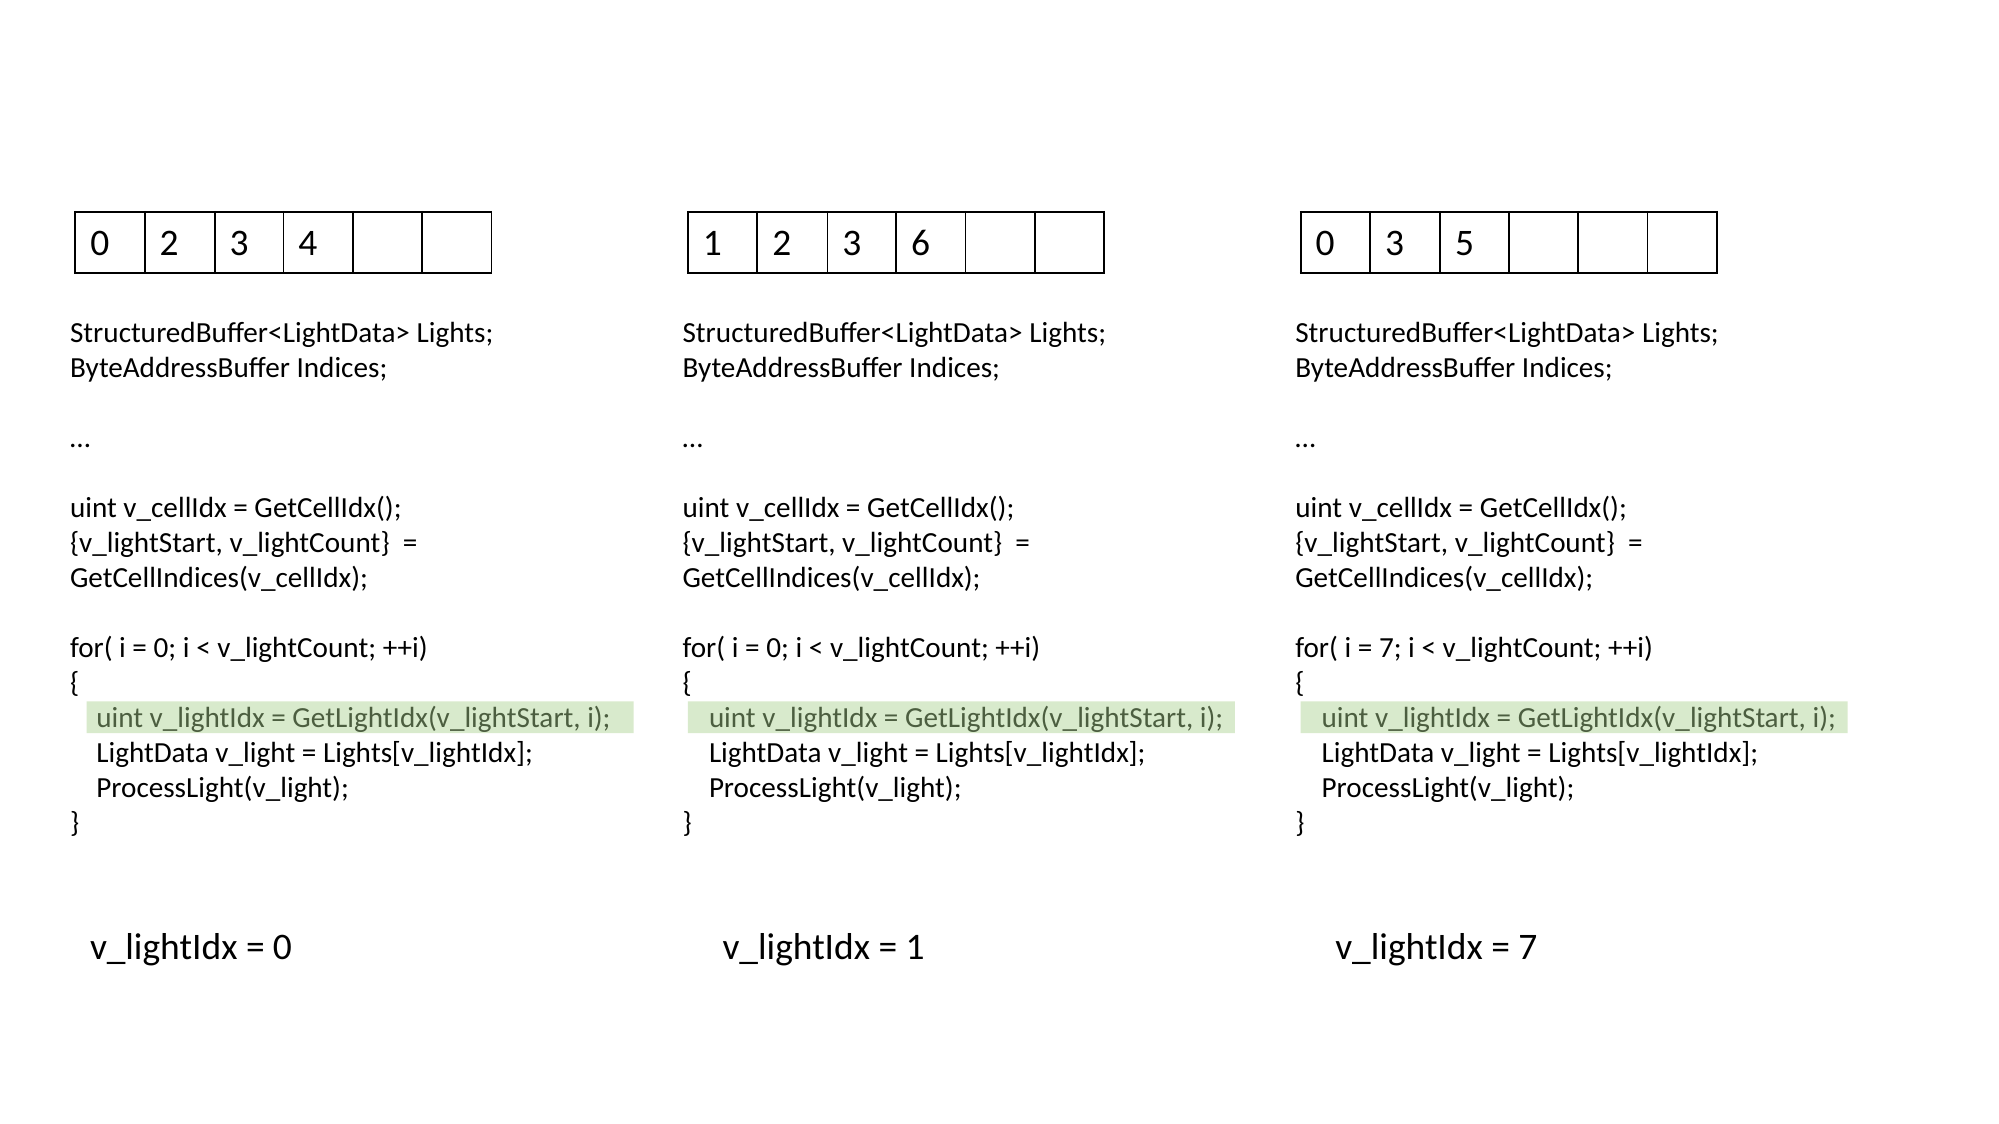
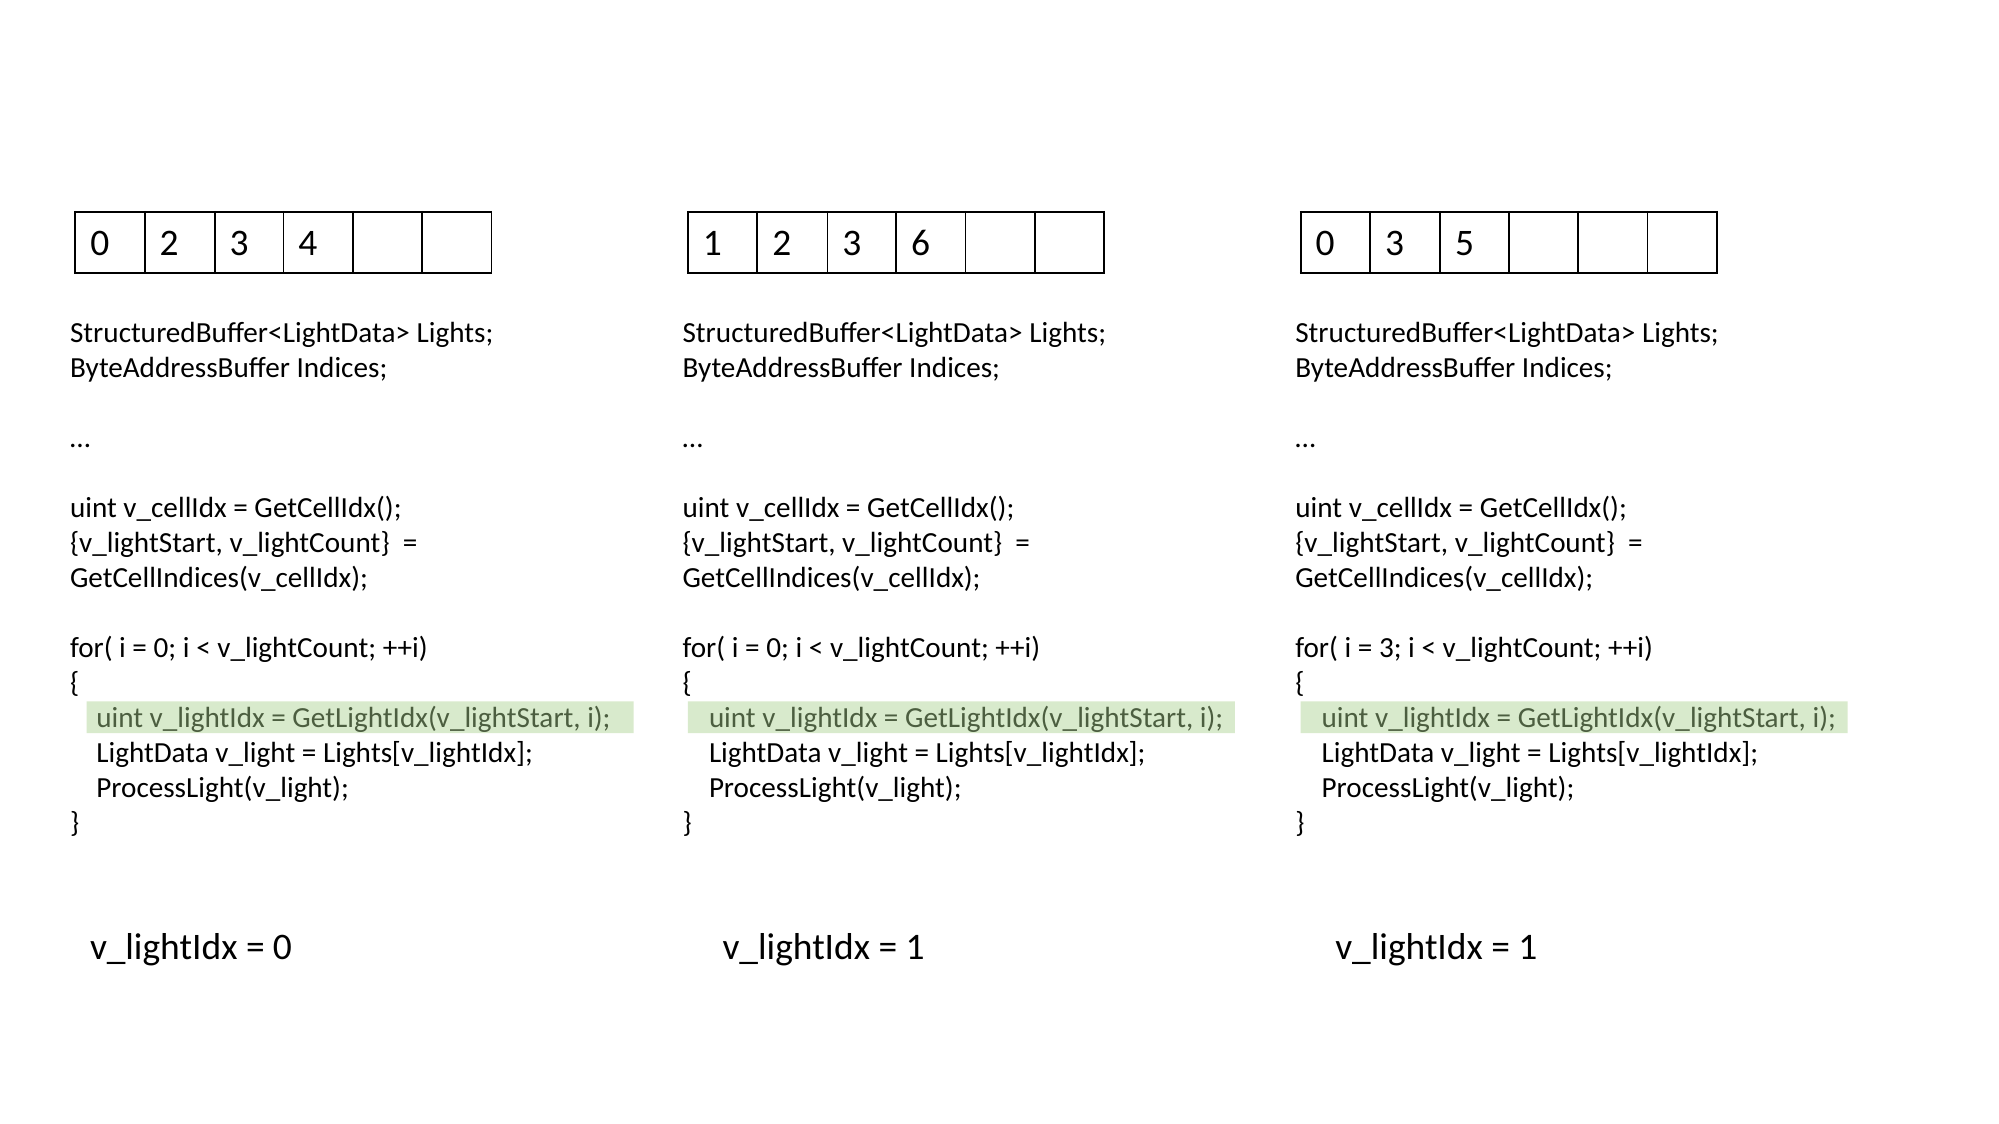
7: 7 -> 3 (1390, 648)
7: 7 -> 1 (1528, 948)
